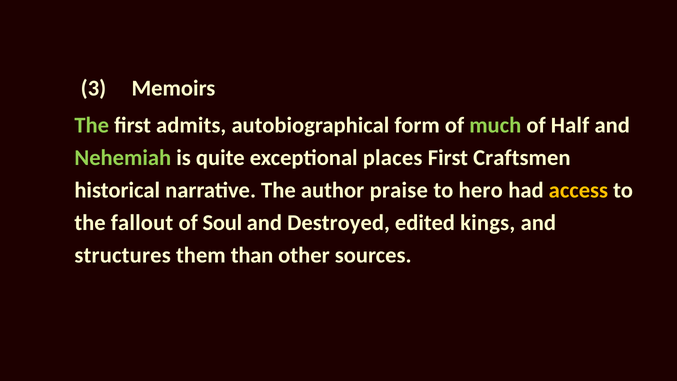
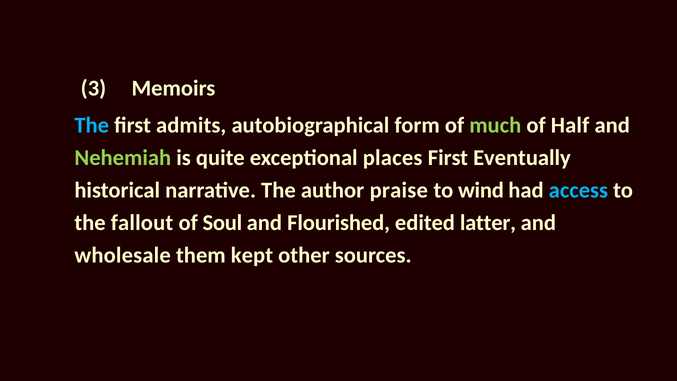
The colour: light green -> light blue (92, 125)
Craftsmen: Craftsmen -> Eventually (522, 158)
hero: hero -> wind (481, 190)
access colour: yellow -> light blue (578, 190)
Destroyed: Destroyed -> Flourished (339, 223)
kings: kings -> latter (488, 223)
structures: structures -> wholesale (123, 255)
than: than -> kept (252, 255)
